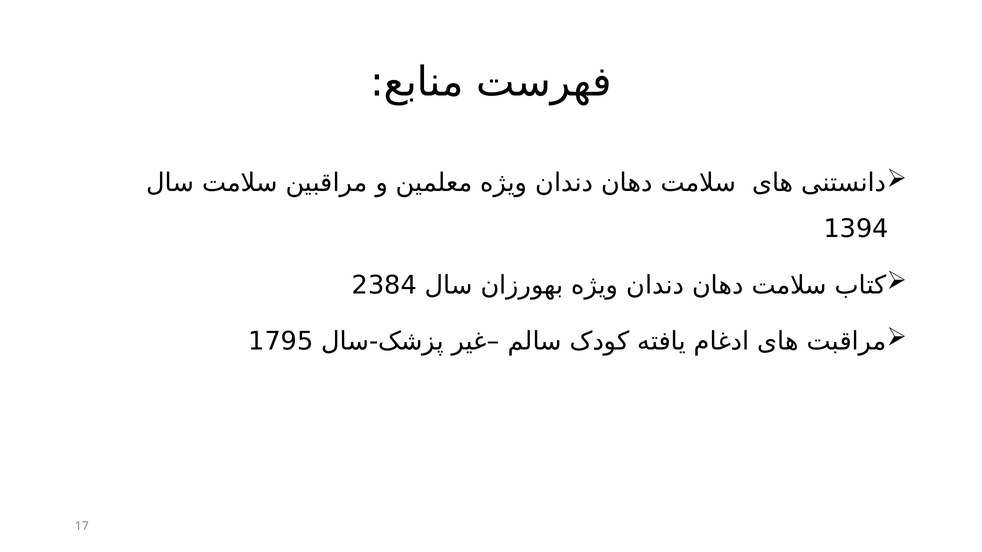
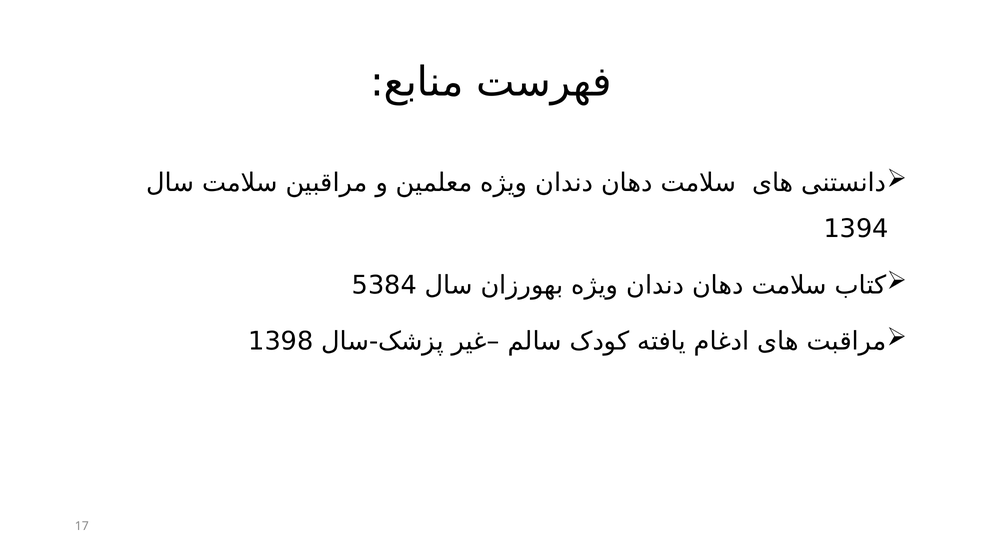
2384: 2384 -> 5384 (384, 285)
1795: 1795 -> 1398 (281, 341)
